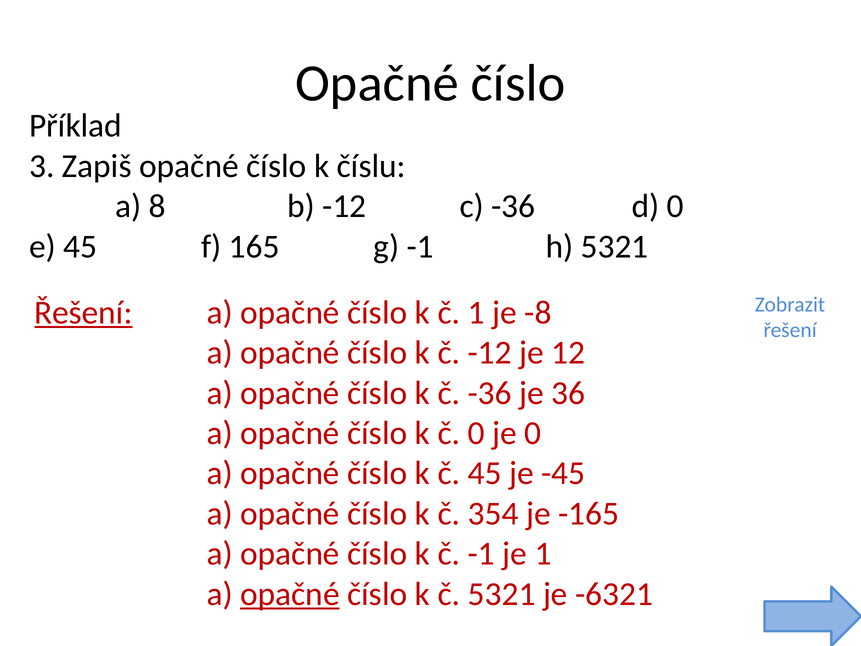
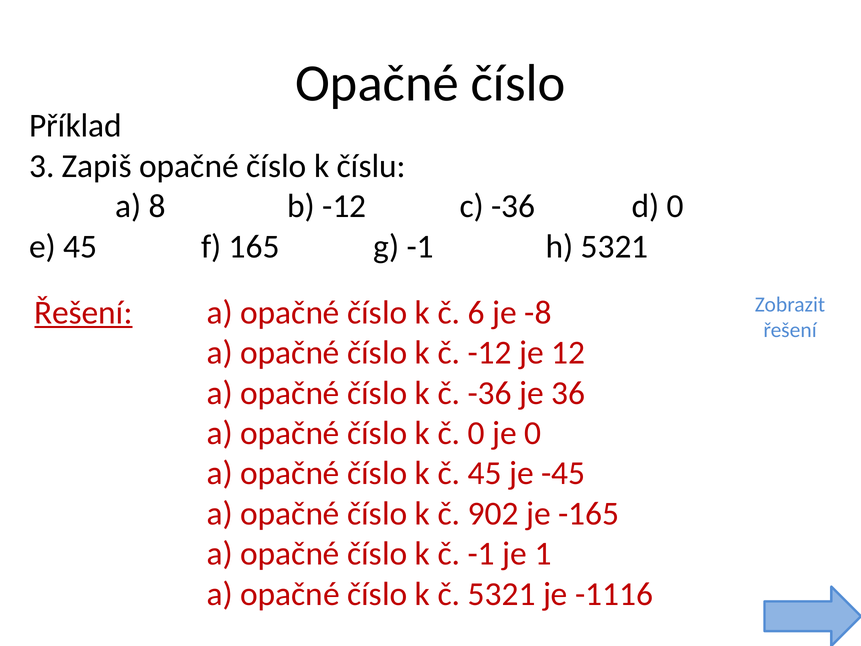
č 1: 1 -> 6 (476, 312)
354: 354 -> 902 (493, 513)
opačné underline: present -> none (290, 594)
-6321: -6321 -> -1116 (614, 594)
